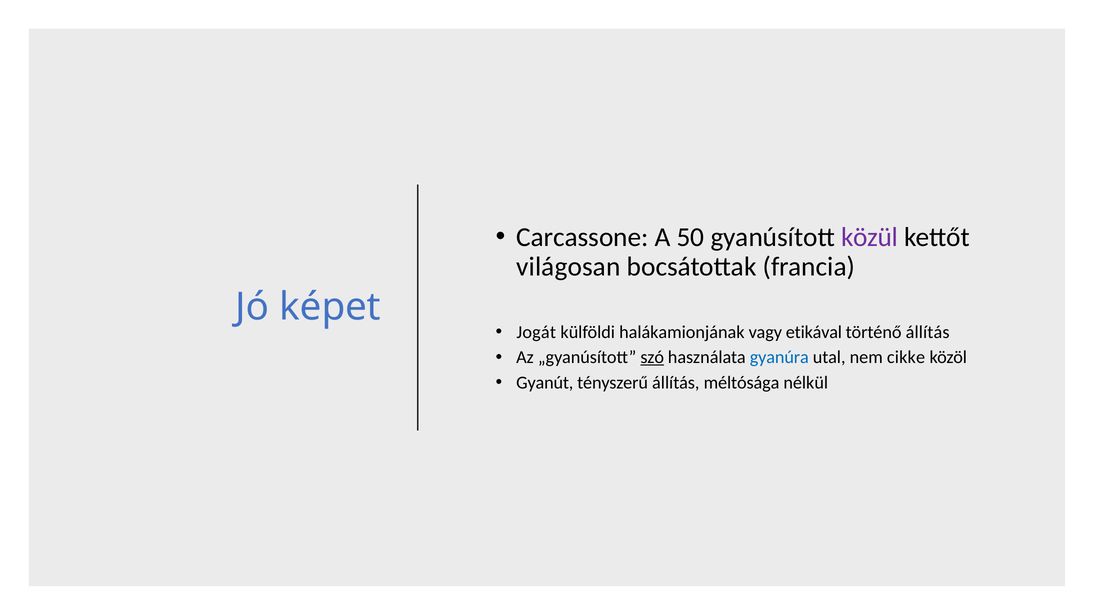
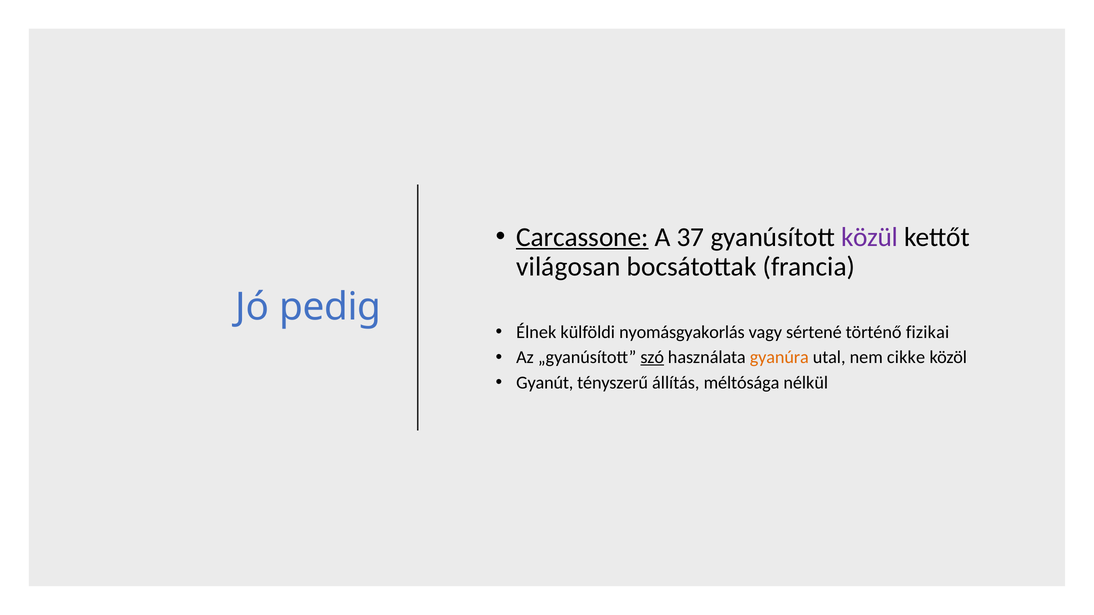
Carcassone underline: none -> present (582, 237)
50: 50 -> 37 (690, 237)
képet: képet -> pedig (330, 307)
Jogát: Jogát -> Élnek (536, 332)
halákamionjának: halákamionjának -> nyomásgyakorlás (682, 332)
etikával: etikával -> sértené (814, 332)
történő állítás: állítás -> fizikai (928, 332)
gyanúra colour: blue -> orange (779, 358)
